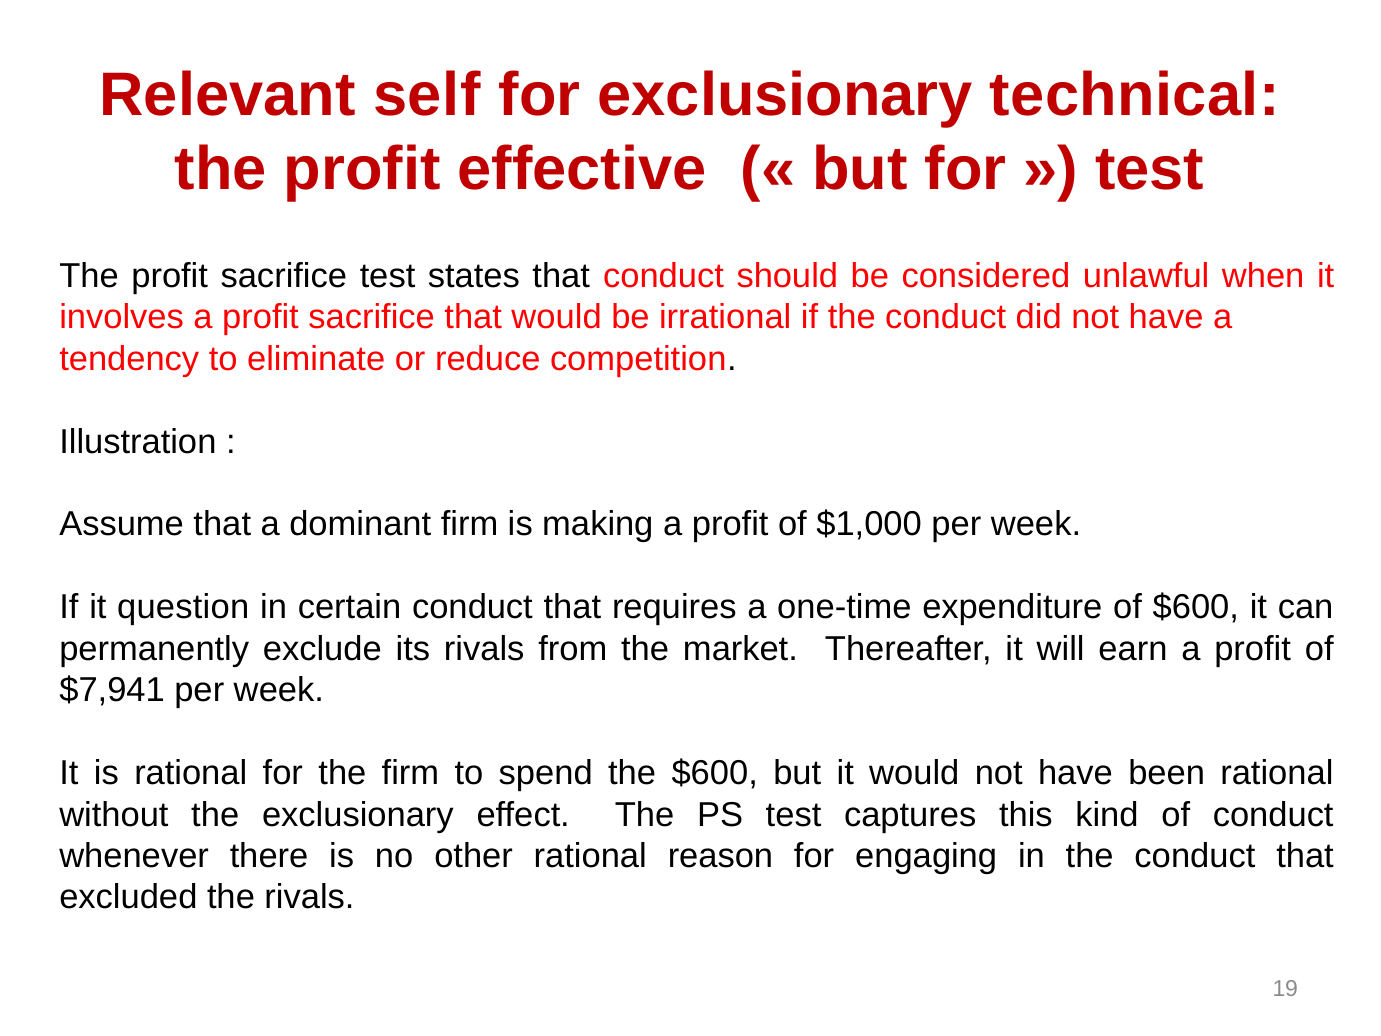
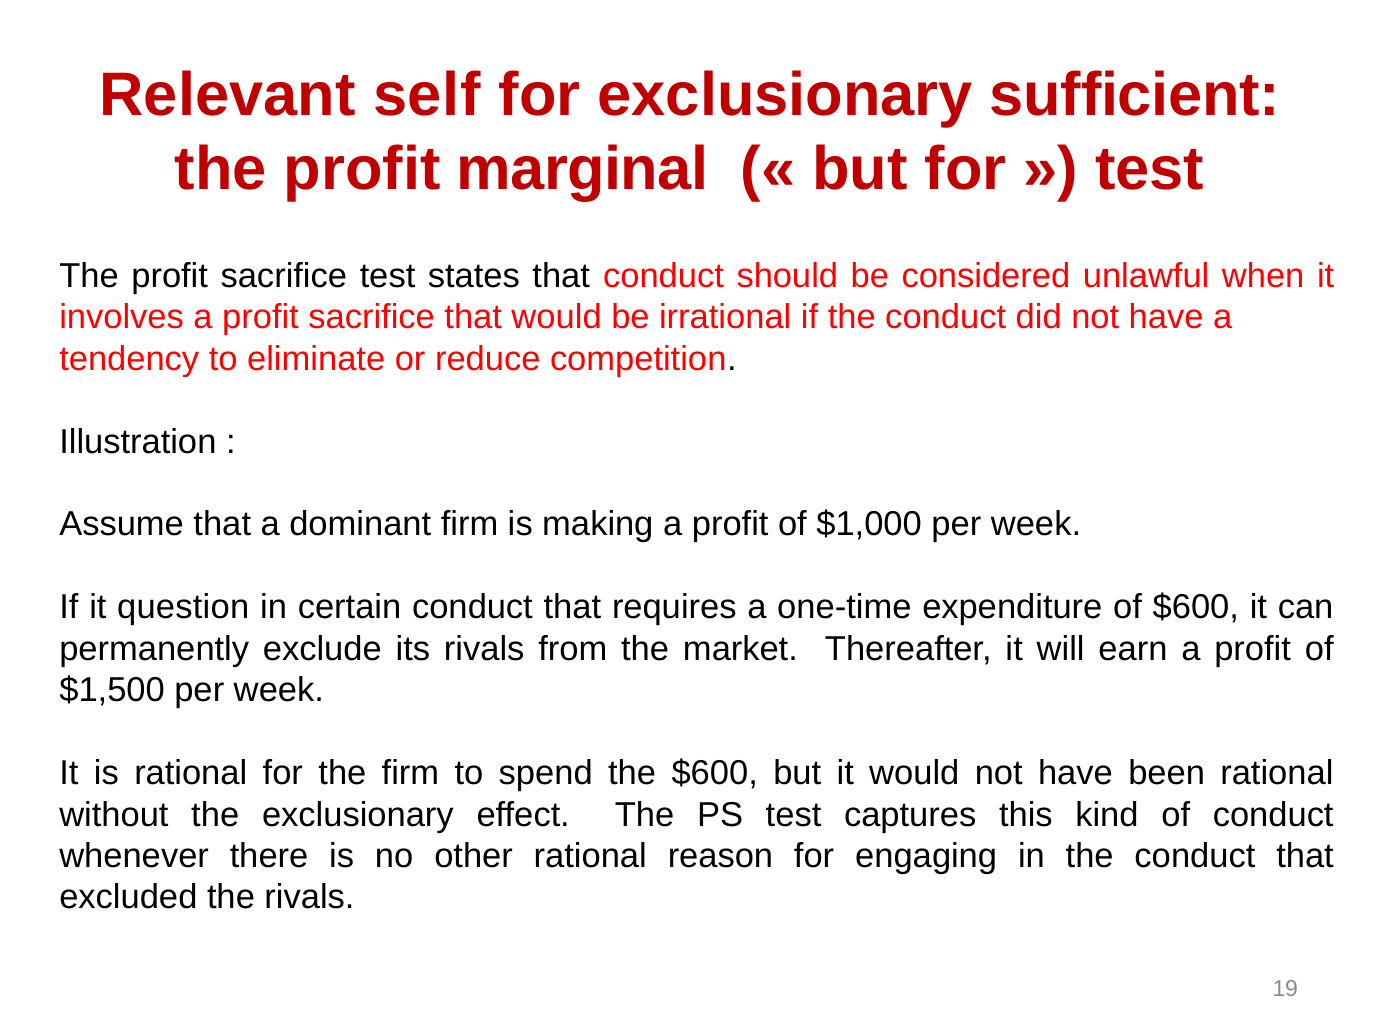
technical: technical -> sufficient (1135, 95)
effective: effective -> marginal (582, 169)
$7,941: $7,941 -> $1,500 (112, 690)
